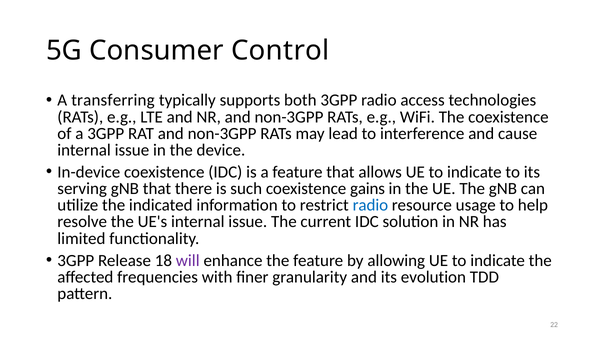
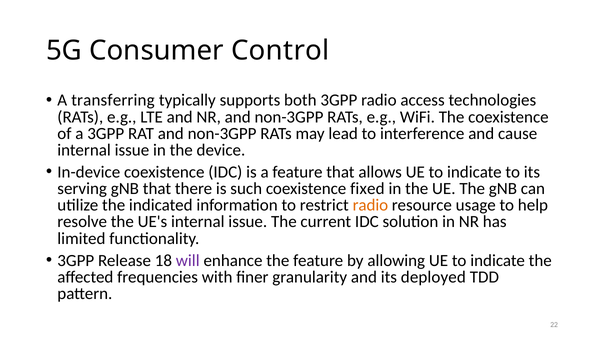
gains: gains -> fixed (367, 189)
radio colour: blue -> orange (370, 205)
evolution: evolution -> deployed (433, 277)
